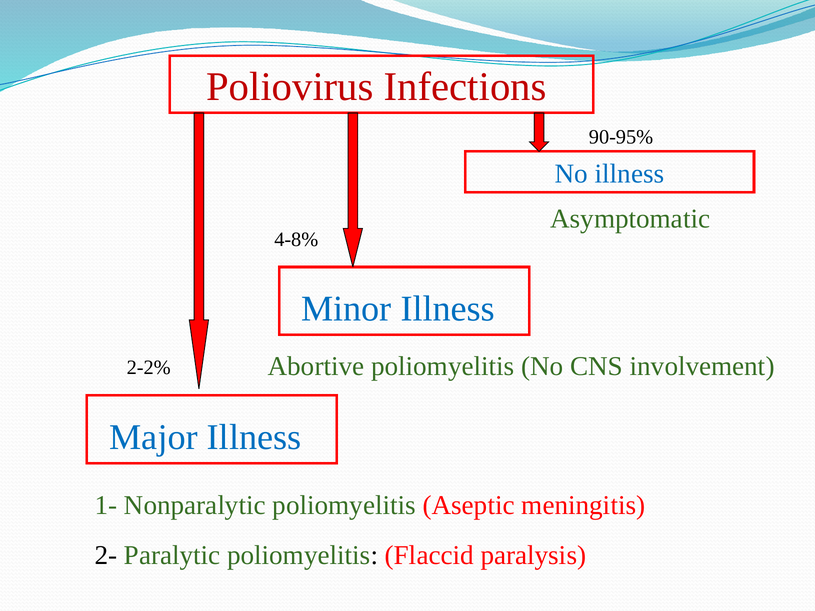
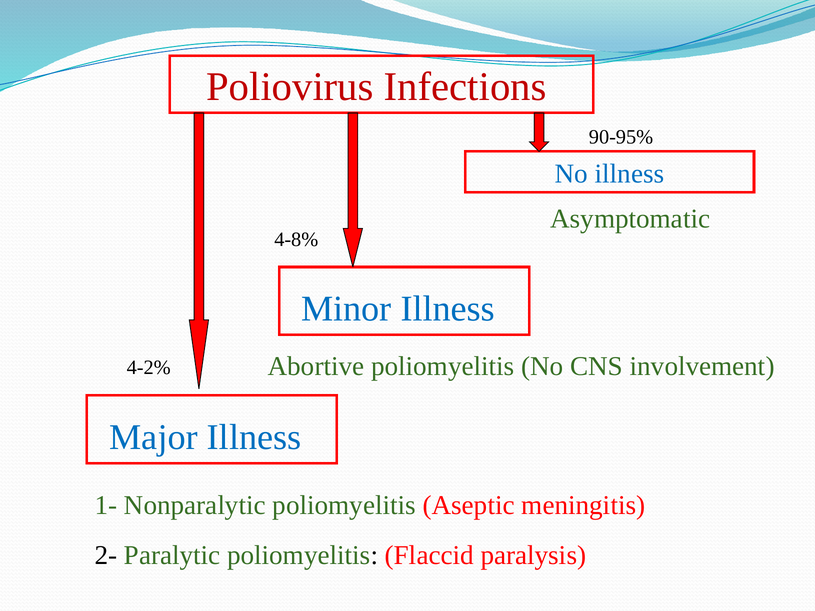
2-2%: 2-2% -> 4-2% (149, 368)
